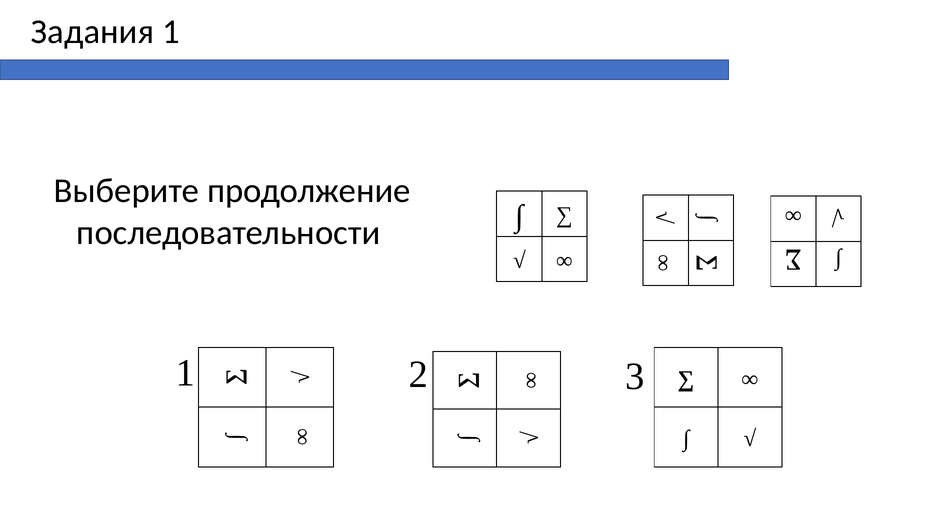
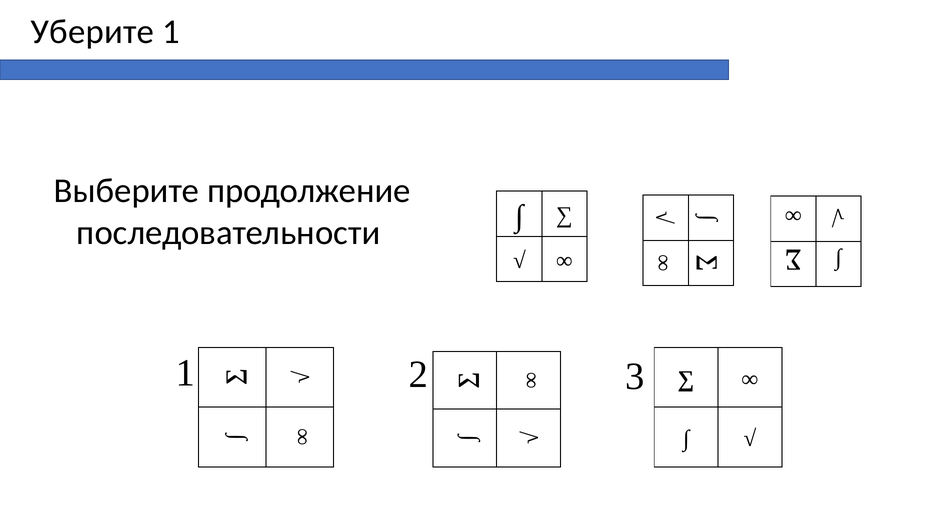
Задания: Задания -> Уберите (92, 32)
